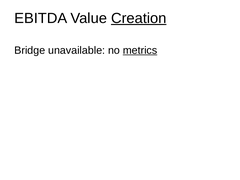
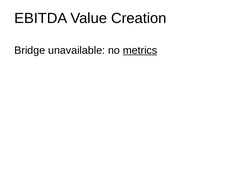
Creation underline: present -> none (139, 18)
